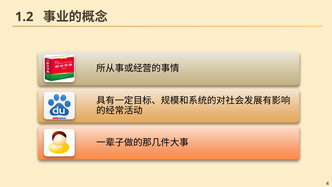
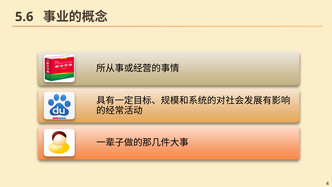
1.2: 1.2 -> 5.6 (24, 17)
